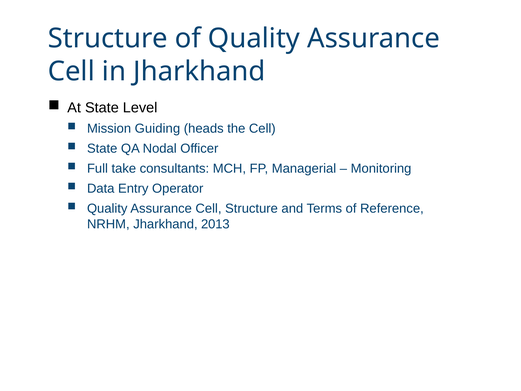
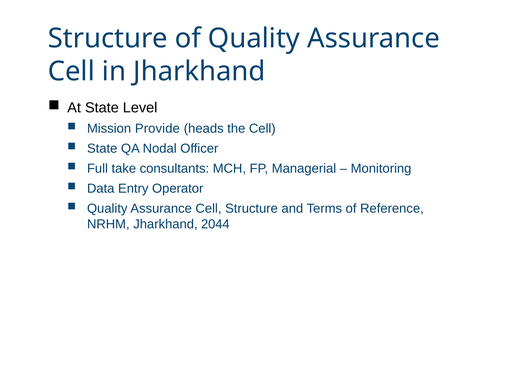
Guiding: Guiding -> Provide (157, 129)
2013: 2013 -> 2044 (215, 224)
